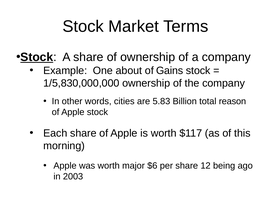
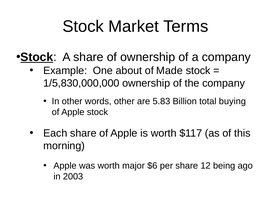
Gains: Gains -> Made (169, 70)
words cities: cities -> other (124, 101)
reason: reason -> buying (232, 101)
